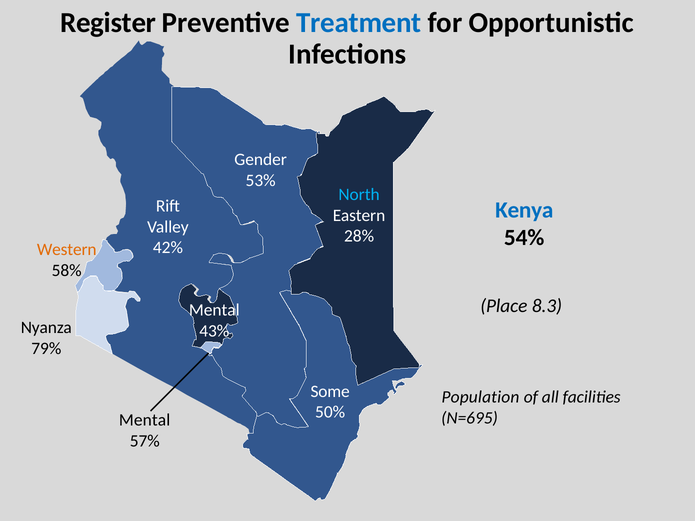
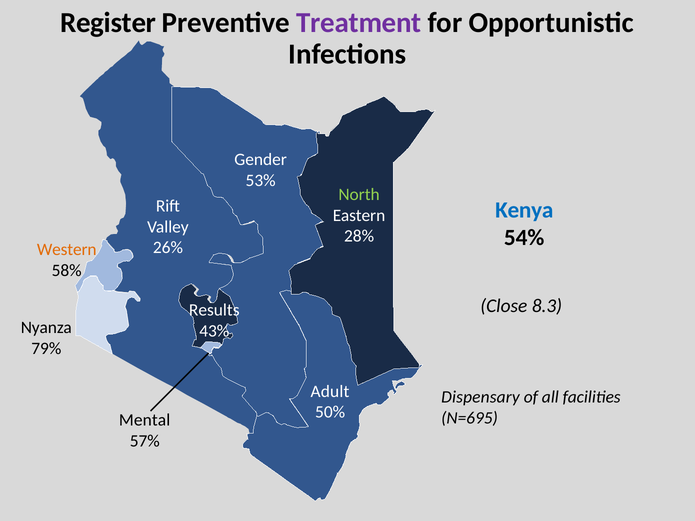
Treatment colour: blue -> purple (359, 23)
North colour: light blue -> light green (359, 195)
42%: 42% -> 26% (168, 248)
Place: Place -> Close (504, 306)
Mental: Mental -> Results (214, 310)
Some: Some -> Adult (330, 391)
Population: Population -> Dispensary (480, 397)
